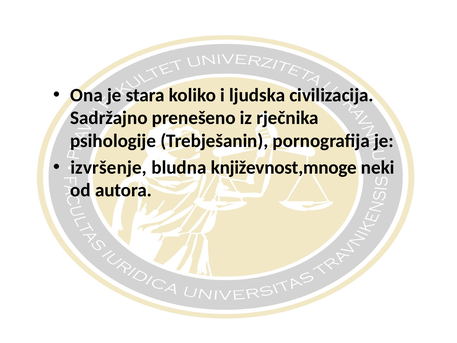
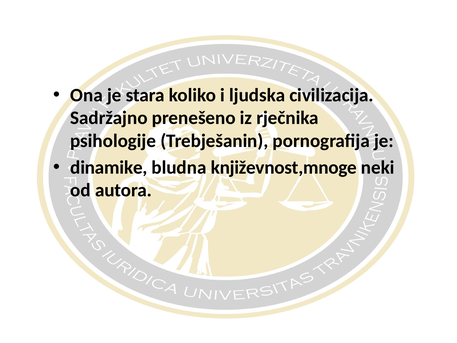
izvršenje: izvršenje -> dinamike (109, 167)
